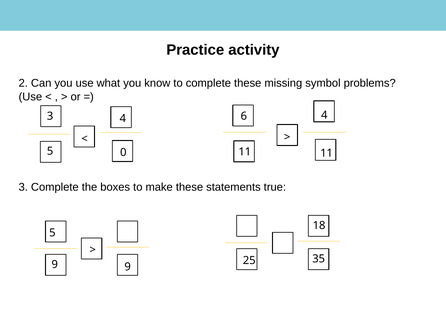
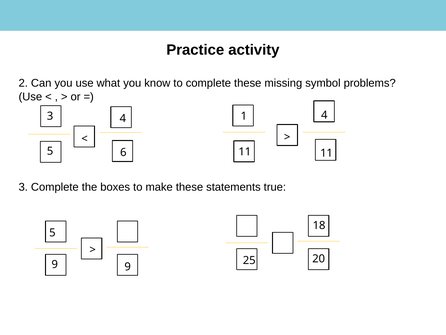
6: 6 -> 1 (244, 116)
0: 0 -> 6 (123, 152)
35: 35 -> 20 (319, 259)
